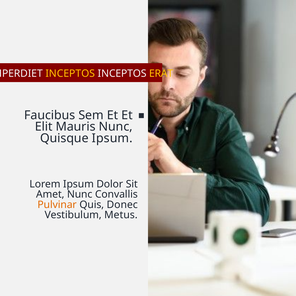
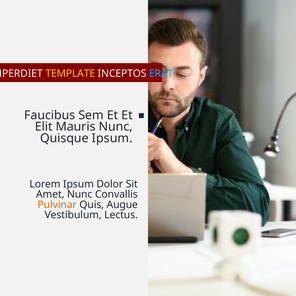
INCEPTOS: INCEPTOS -> TEMPLATE (70, 73)
ERAT colour: yellow -> light blue (161, 73)
Donec: Donec -> Augue (122, 205)
Metus: Metus -> Lectus (121, 215)
